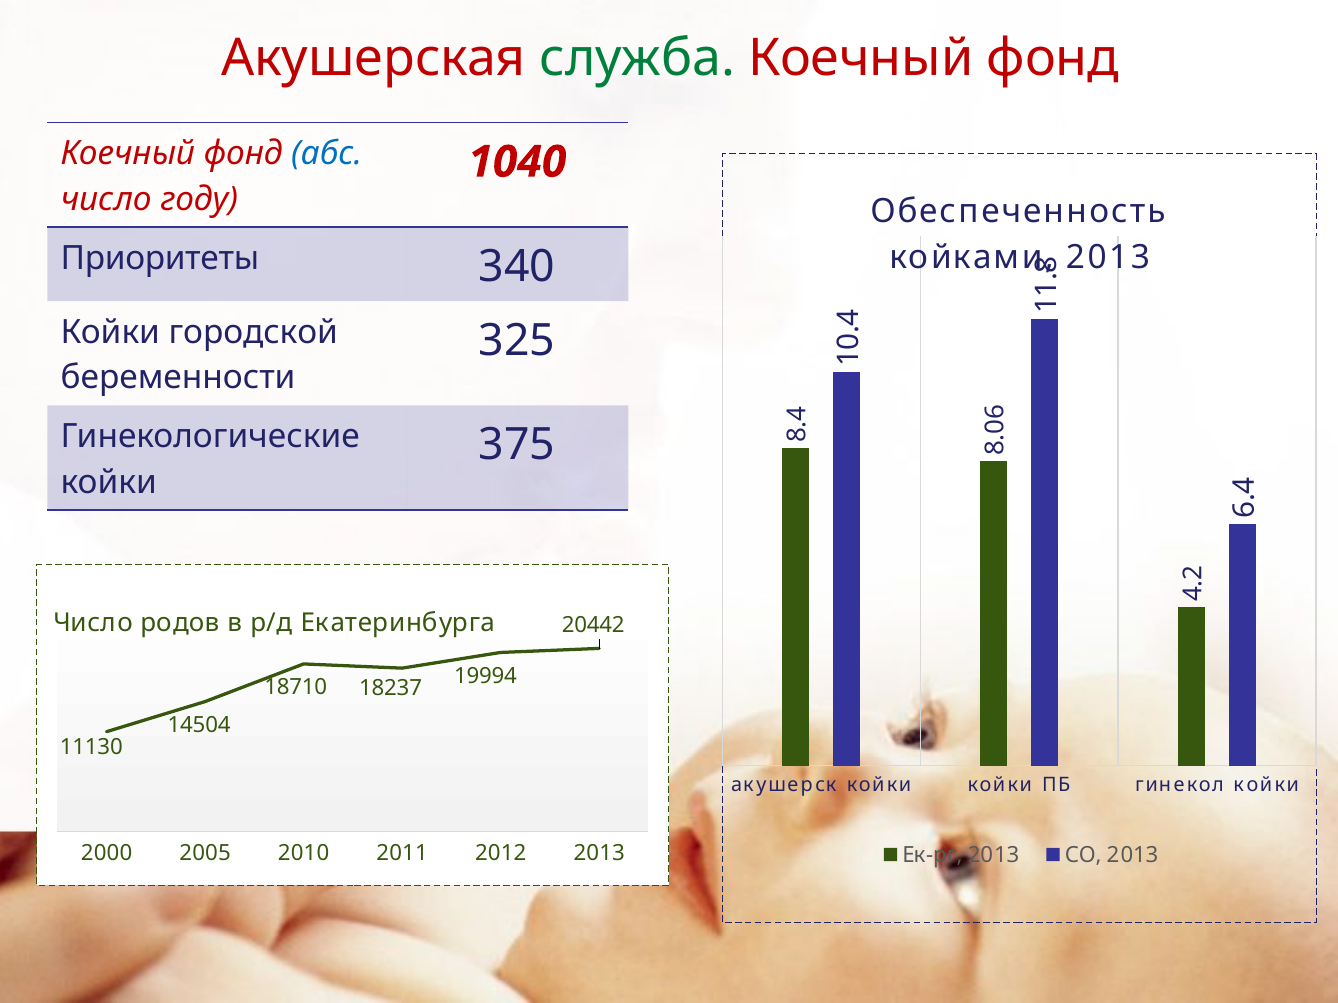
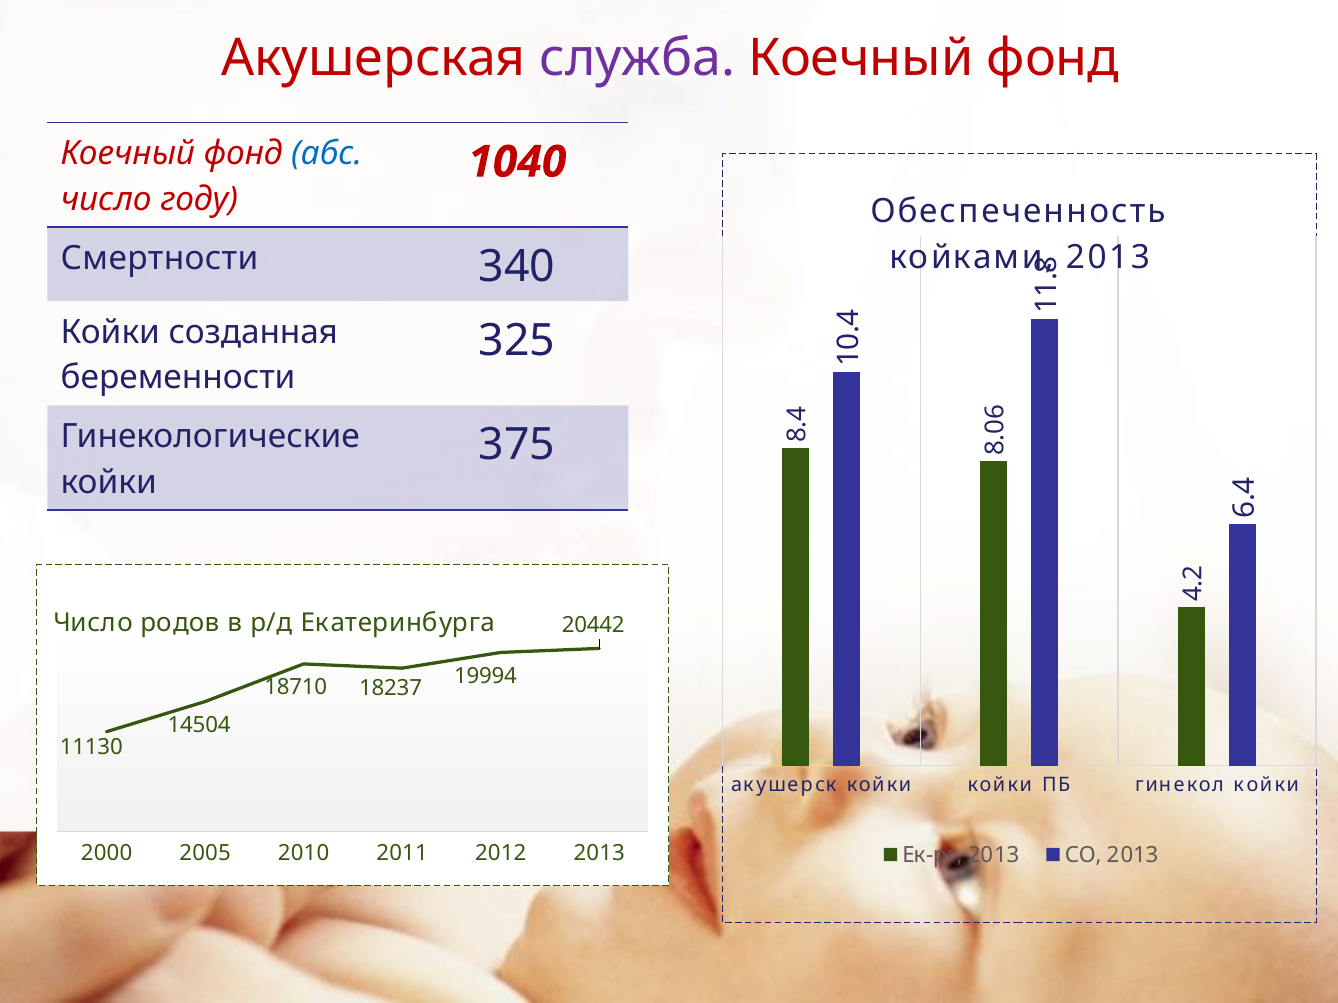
служба colour: green -> purple (637, 59)
Приоритеты: Приоритеты -> Смертности (160, 258)
городской: городской -> созданная (253, 333)
